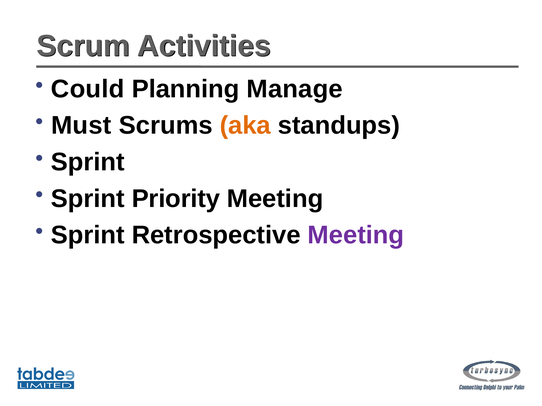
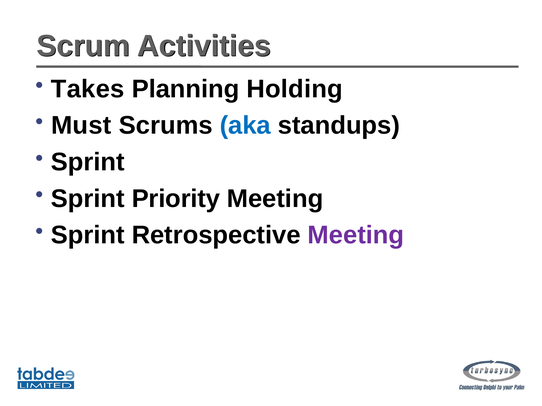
Could: Could -> Takes (88, 89)
Manage: Manage -> Holding (295, 89)
aka colour: orange -> blue (245, 126)
